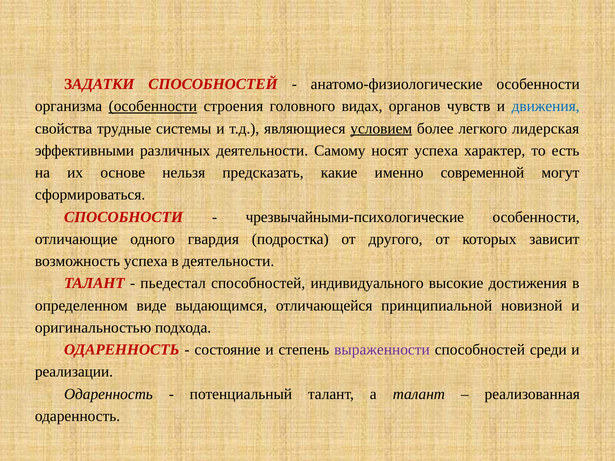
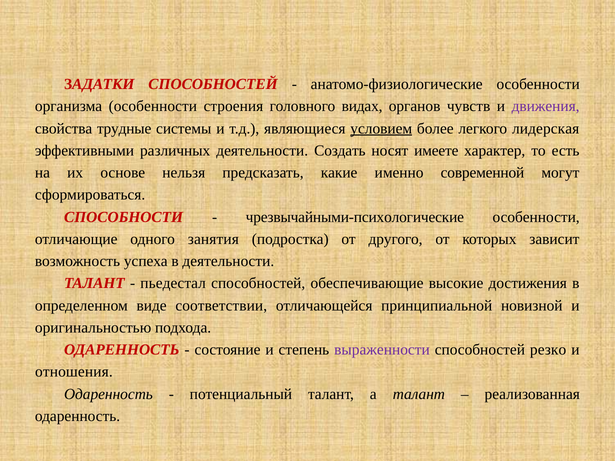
особенности underline: present -> none (153, 106)
движения colour: blue -> purple (546, 106)
Самому: Самому -> Создать (340, 151)
носят успеха: успеха -> имеете (436, 151)
гвардия: гвардия -> занятия (213, 239)
индивидуального: индивидуального -> обеспечивающие (367, 283)
выдающимся: выдающимся -> соответствии (221, 306)
среди: среди -> резко (548, 350)
реализации: реализации -> отношения (74, 372)
